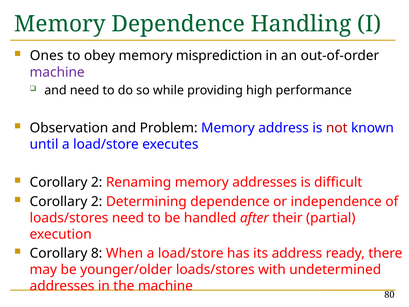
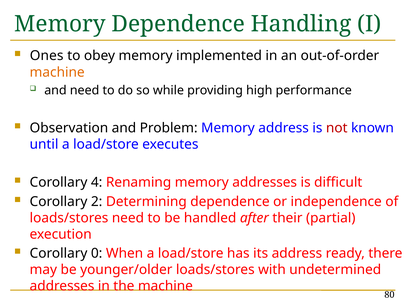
misprediction: misprediction -> implemented (219, 56)
machine colour: purple -> orange (57, 72)
2: 2 -> 4 (97, 182)
8: 8 -> 0 (97, 253)
